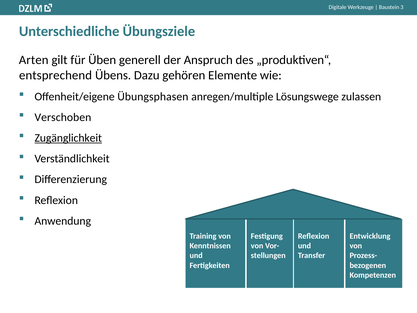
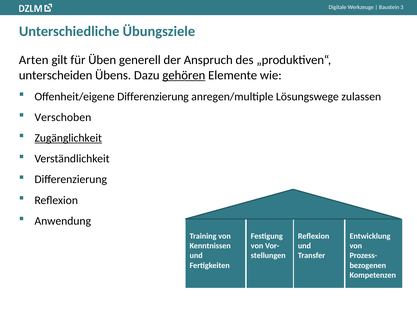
entsprechend: entsprechend -> unterscheiden (56, 75)
gehören underline: none -> present (184, 75)
Offenheit/eigene Übungsphasen: Übungsphasen -> Differenzierung (153, 96)
